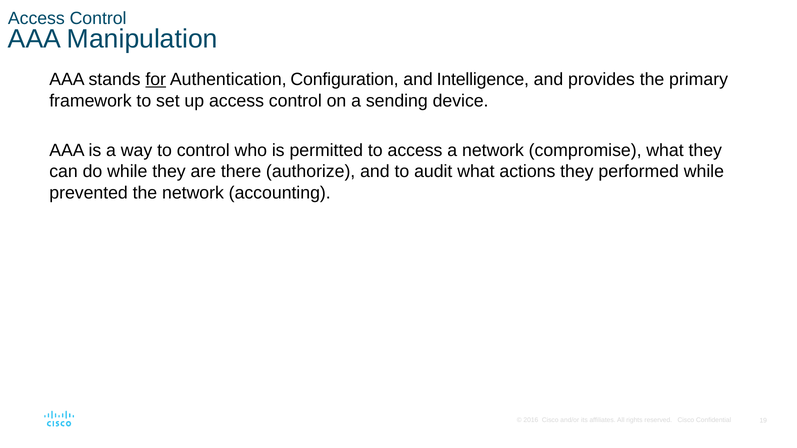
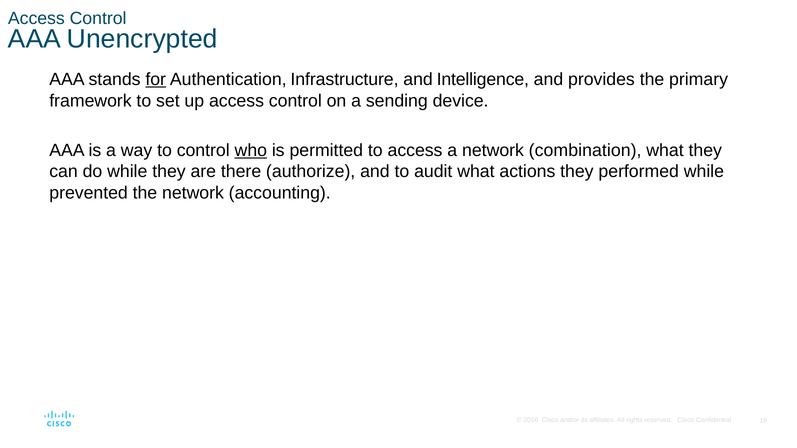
Manipulation: Manipulation -> Unencrypted (142, 39)
Configuration: Configuration -> Infrastructure (345, 80)
who underline: none -> present (251, 150)
compromise: compromise -> combination (585, 150)
